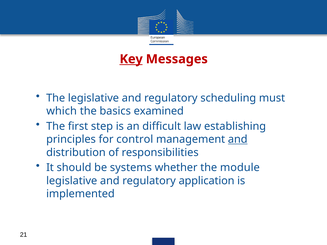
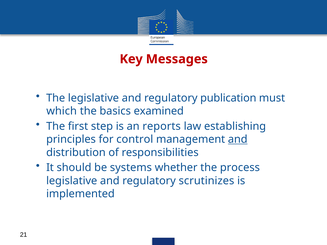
Key underline: present -> none (131, 59)
scheduling: scheduling -> publication (228, 98)
difficult: difficult -> reports (162, 126)
module: module -> process (240, 168)
application: application -> scrutinizes (206, 181)
